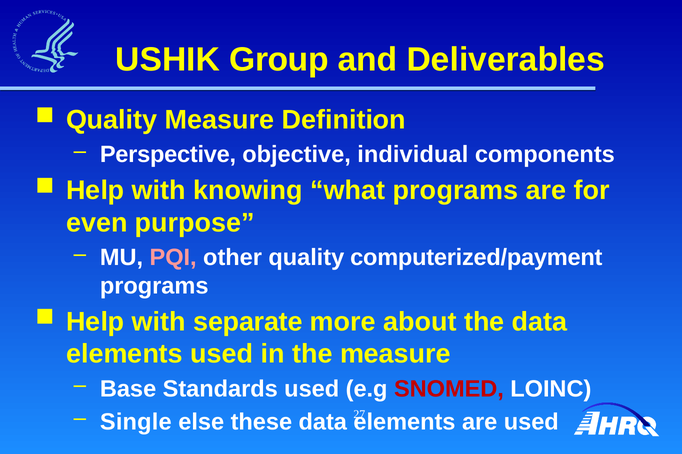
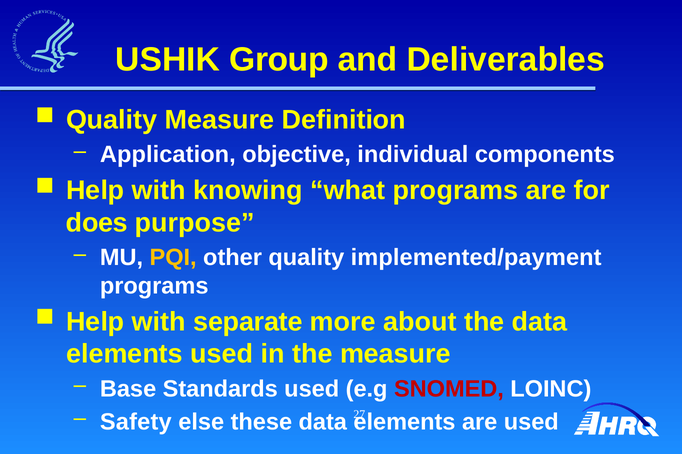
Perspective: Perspective -> Application (168, 155)
even: even -> does (97, 223)
PQI colour: pink -> yellow (173, 258)
computerized/payment: computerized/payment -> implemented/payment (476, 258)
Single: Single -> Safety (136, 422)
